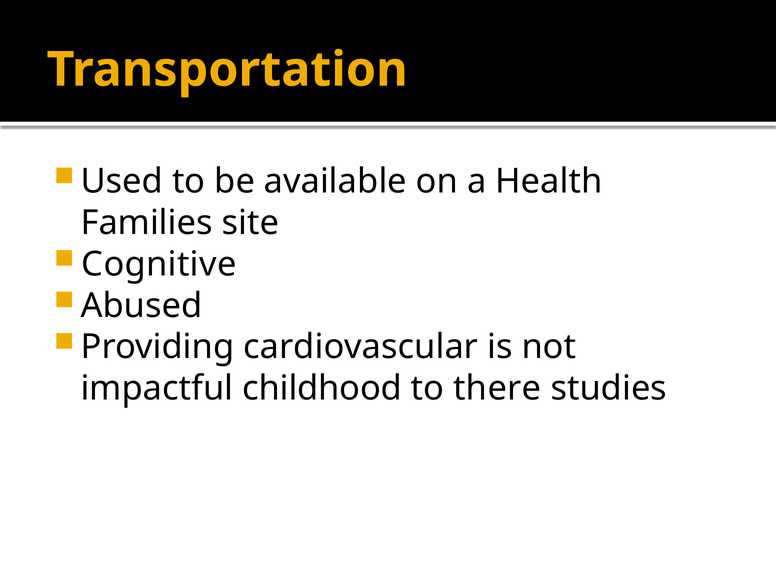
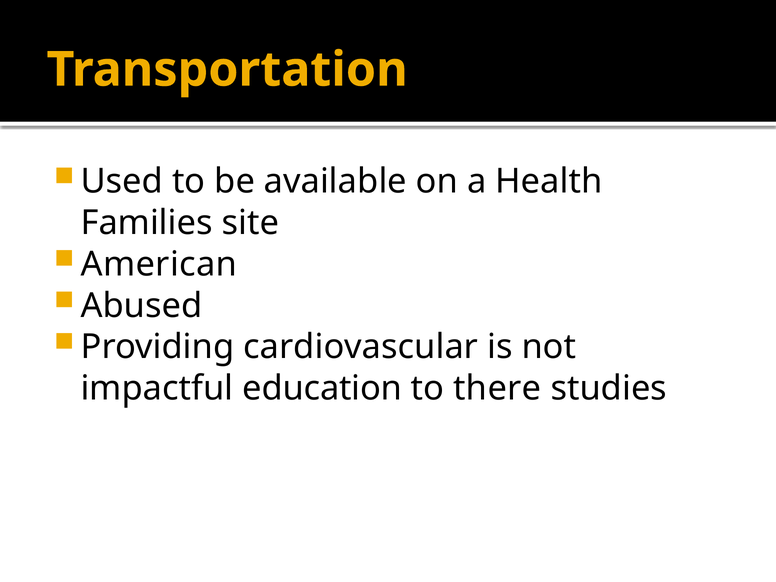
Cognitive: Cognitive -> American (159, 264)
childhood: childhood -> education (322, 389)
